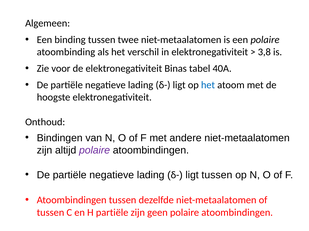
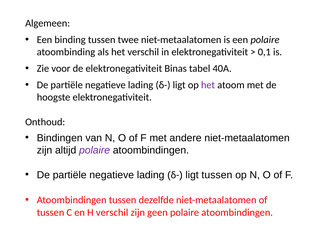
3,8: 3,8 -> 0,1 (264, 52)
het colour: blue -> purple (208, 85)
H partiële: partiële -> verschil (112, 213)
